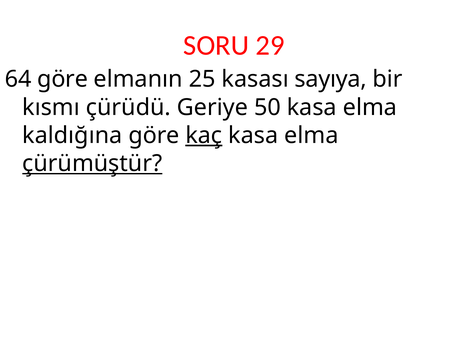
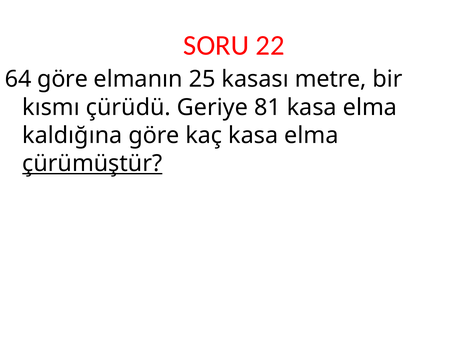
29: 29 -> 22 (270, 45)
sayıya: sayıya -> metre (331, 79)
50: 50 -> 81 (267, 107)
kaç underline: present -> none (204, 135)
